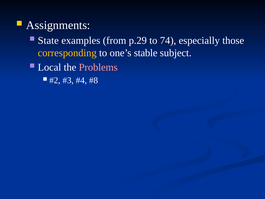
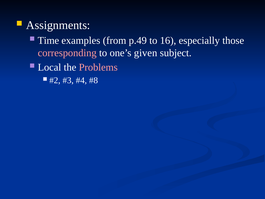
State: State -> Time (48, 40)
p.29: p.29 -> p.49 (138, 40)
74: 74 -> 16 (168, 40)
corresponding colour: yellow -> pink (67, 53)
stable: stable -> given (146, 53)
